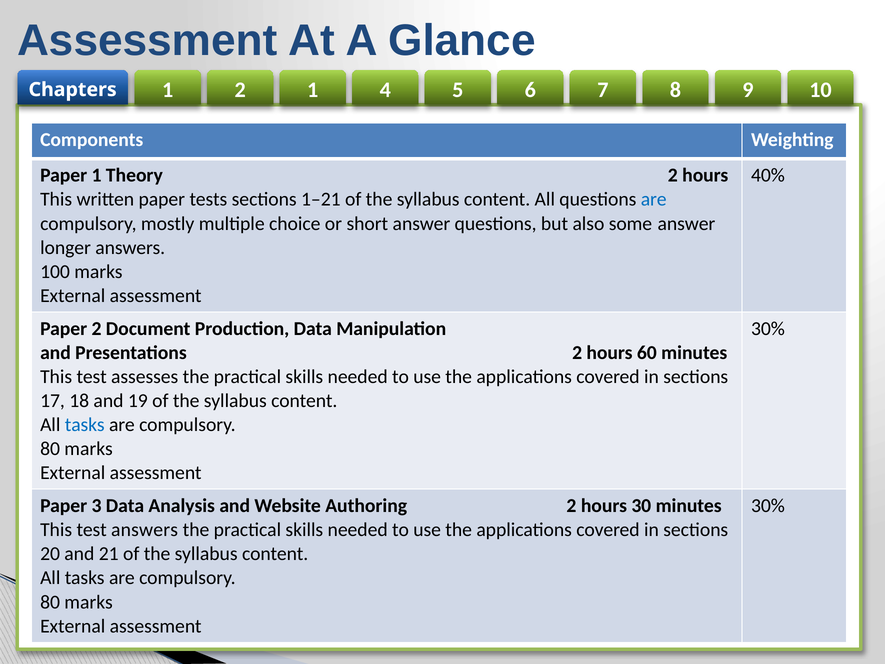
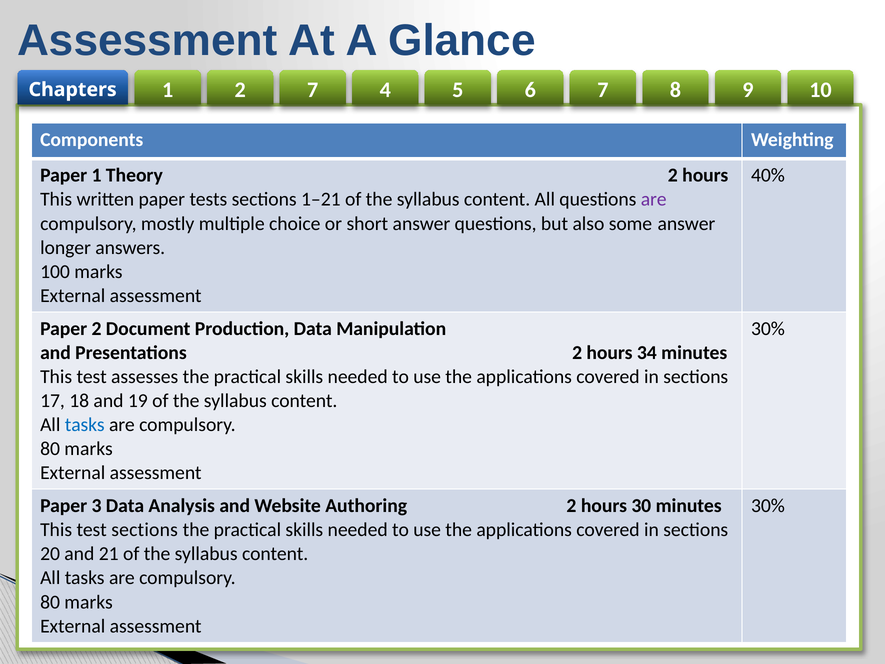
2 1: 1 -> 7 (313, 90)
are colour: blue -> purple (654, 199)
60: 60 -> 34 (647, 353)
test answers: answers -> sections (145, 530)
